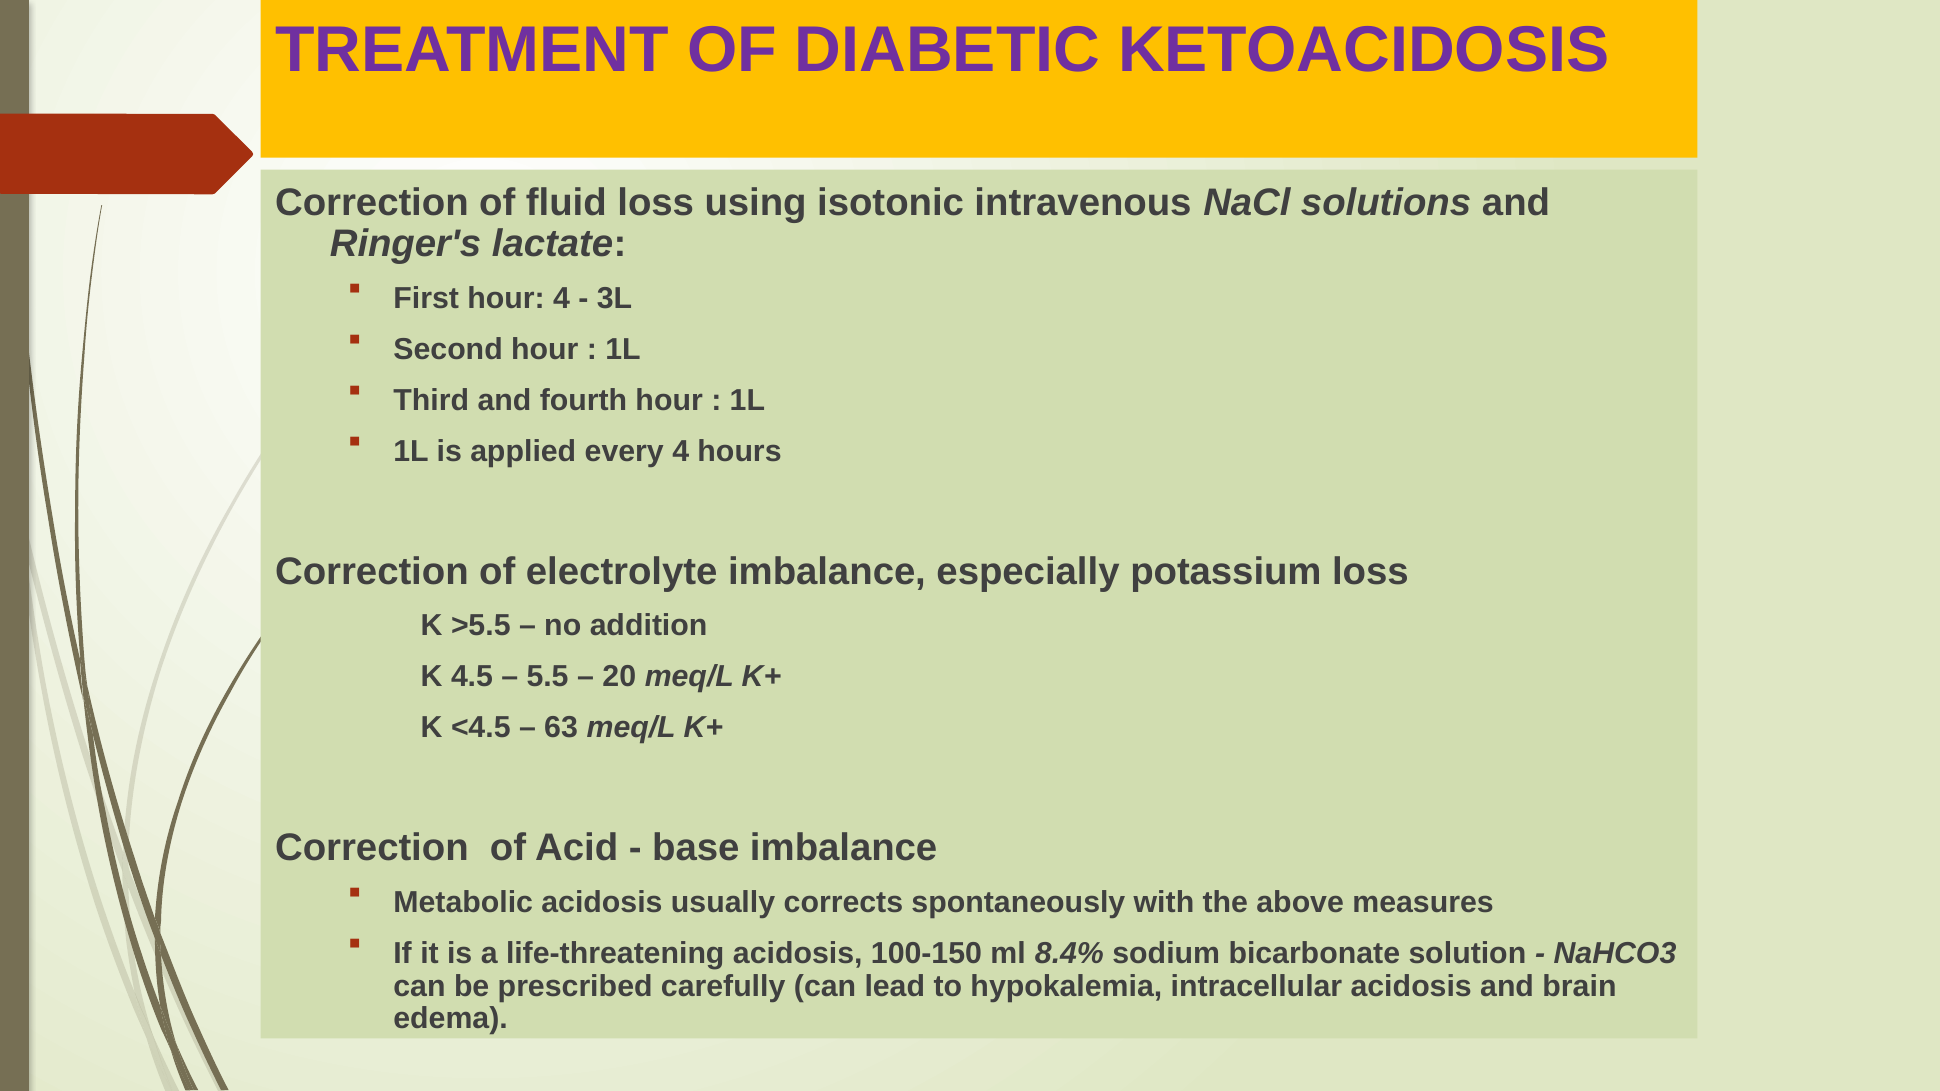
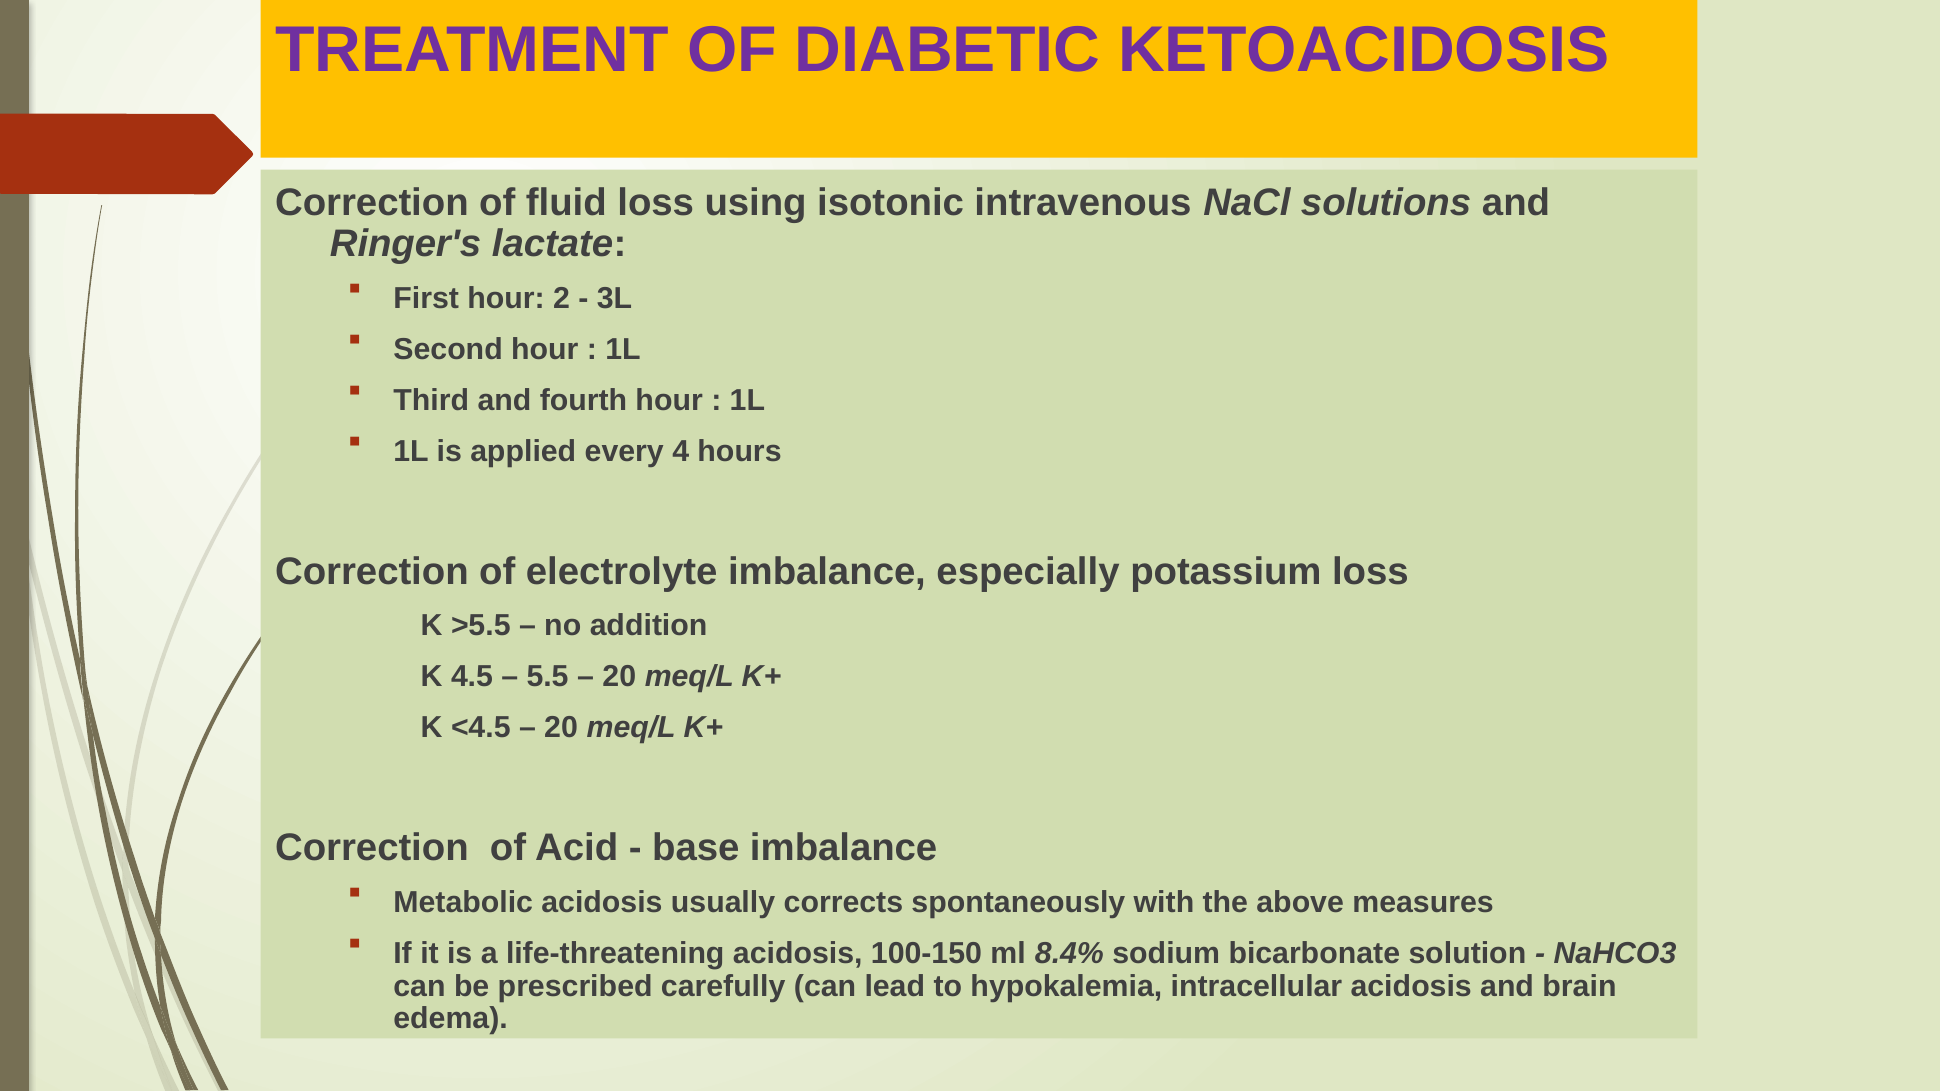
hour 4: 4 -> 2 (562, 298)
63: 63 -> 20 (561, 728)
